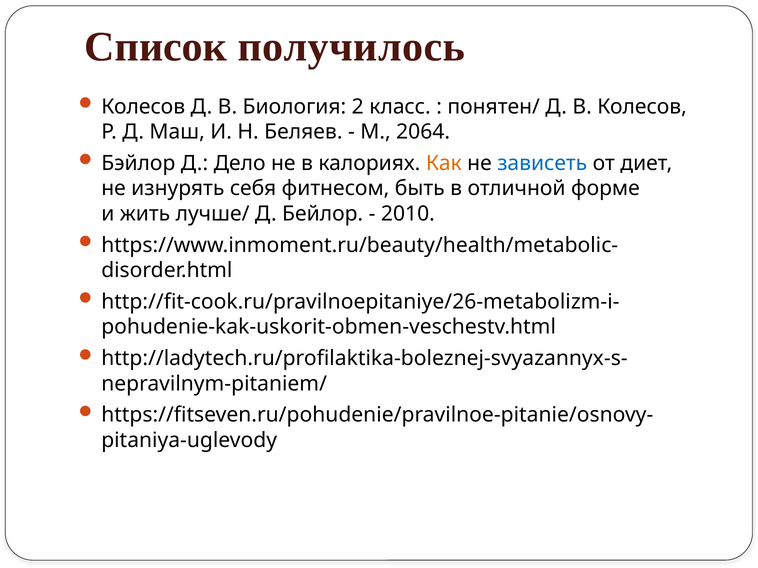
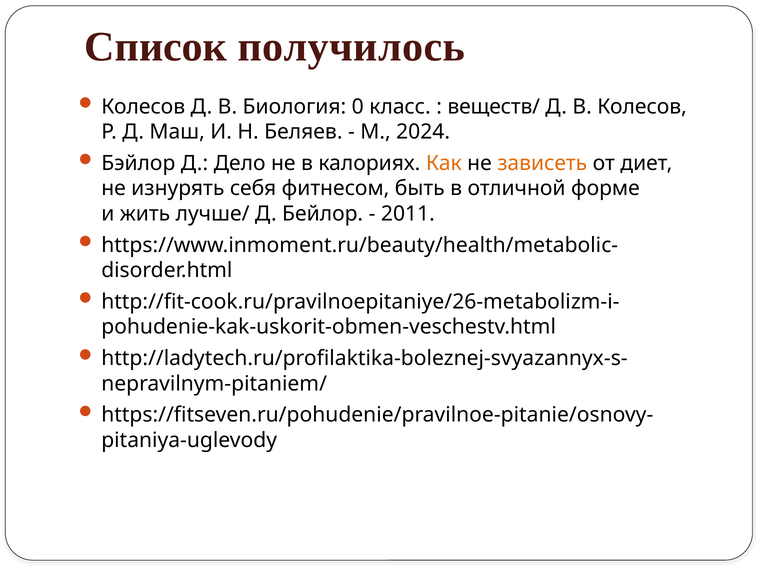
2: 2 -> 0 (358, 107)
понятен/: понятен/ -> веществ/ (494, 107)
2064: 2064 -> 2024 (423, 132)
зависеть colour: blue -> orange (542, 163)
2010: 2010 -> 2011 (408, 214)
